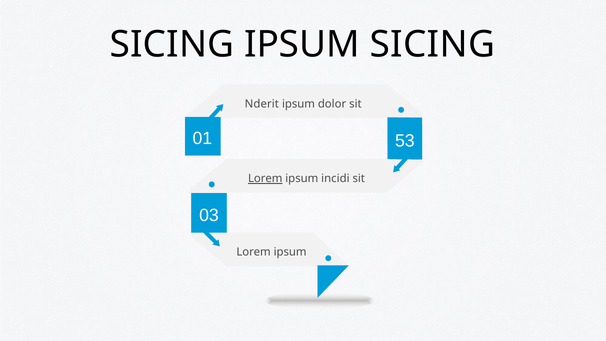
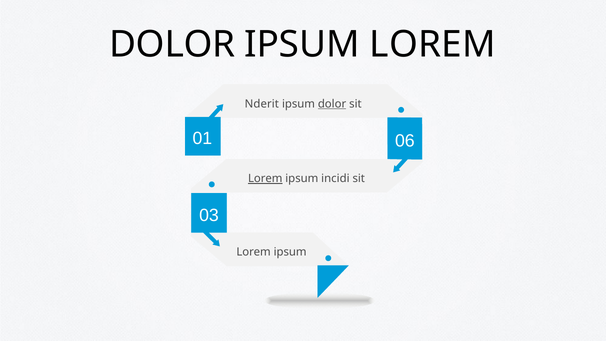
SICING: SICING -> DOLOR (172, 45)
SICING: SICING -> LOREM (433, 45)
dolor underline: none -> present (332, 104)
53: 53 -> 06 (405, 141)
